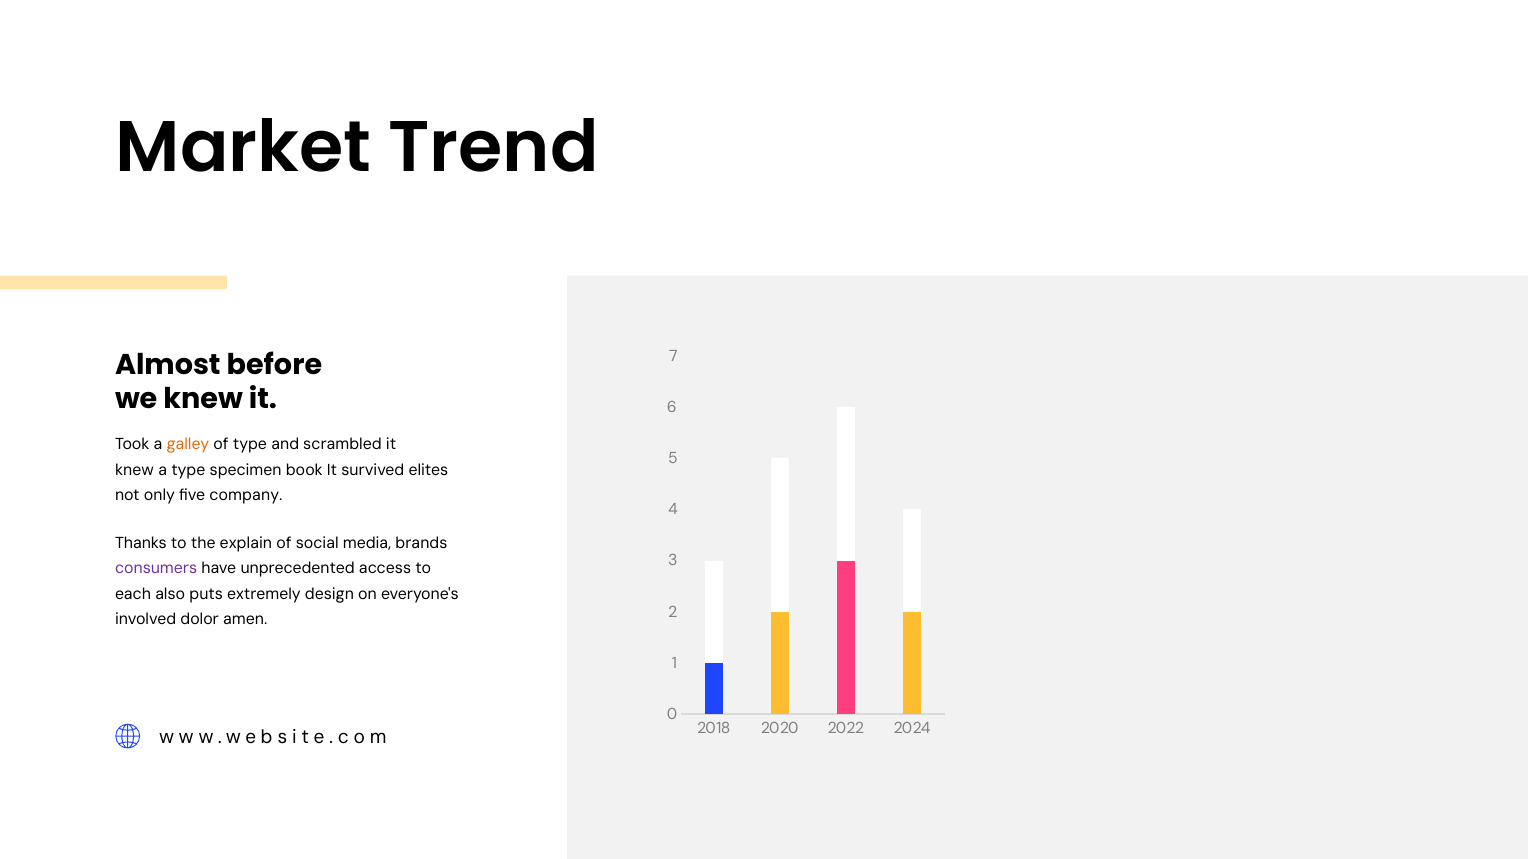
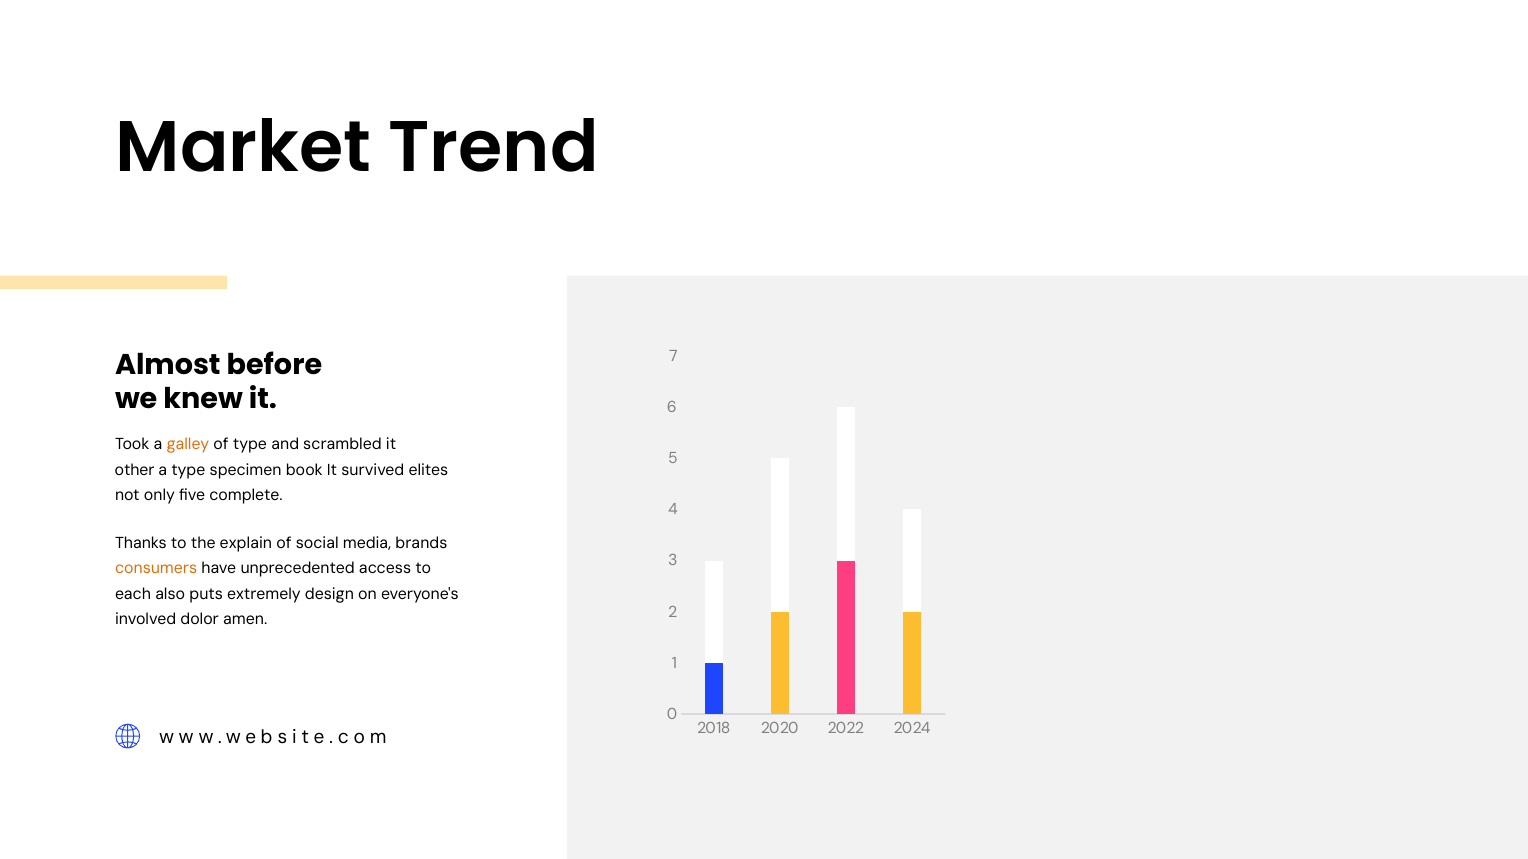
knew: knew -> other (135, 470)
company: company -> complete (246, 496)
consumers colour: purple -> orange (156, 569)
